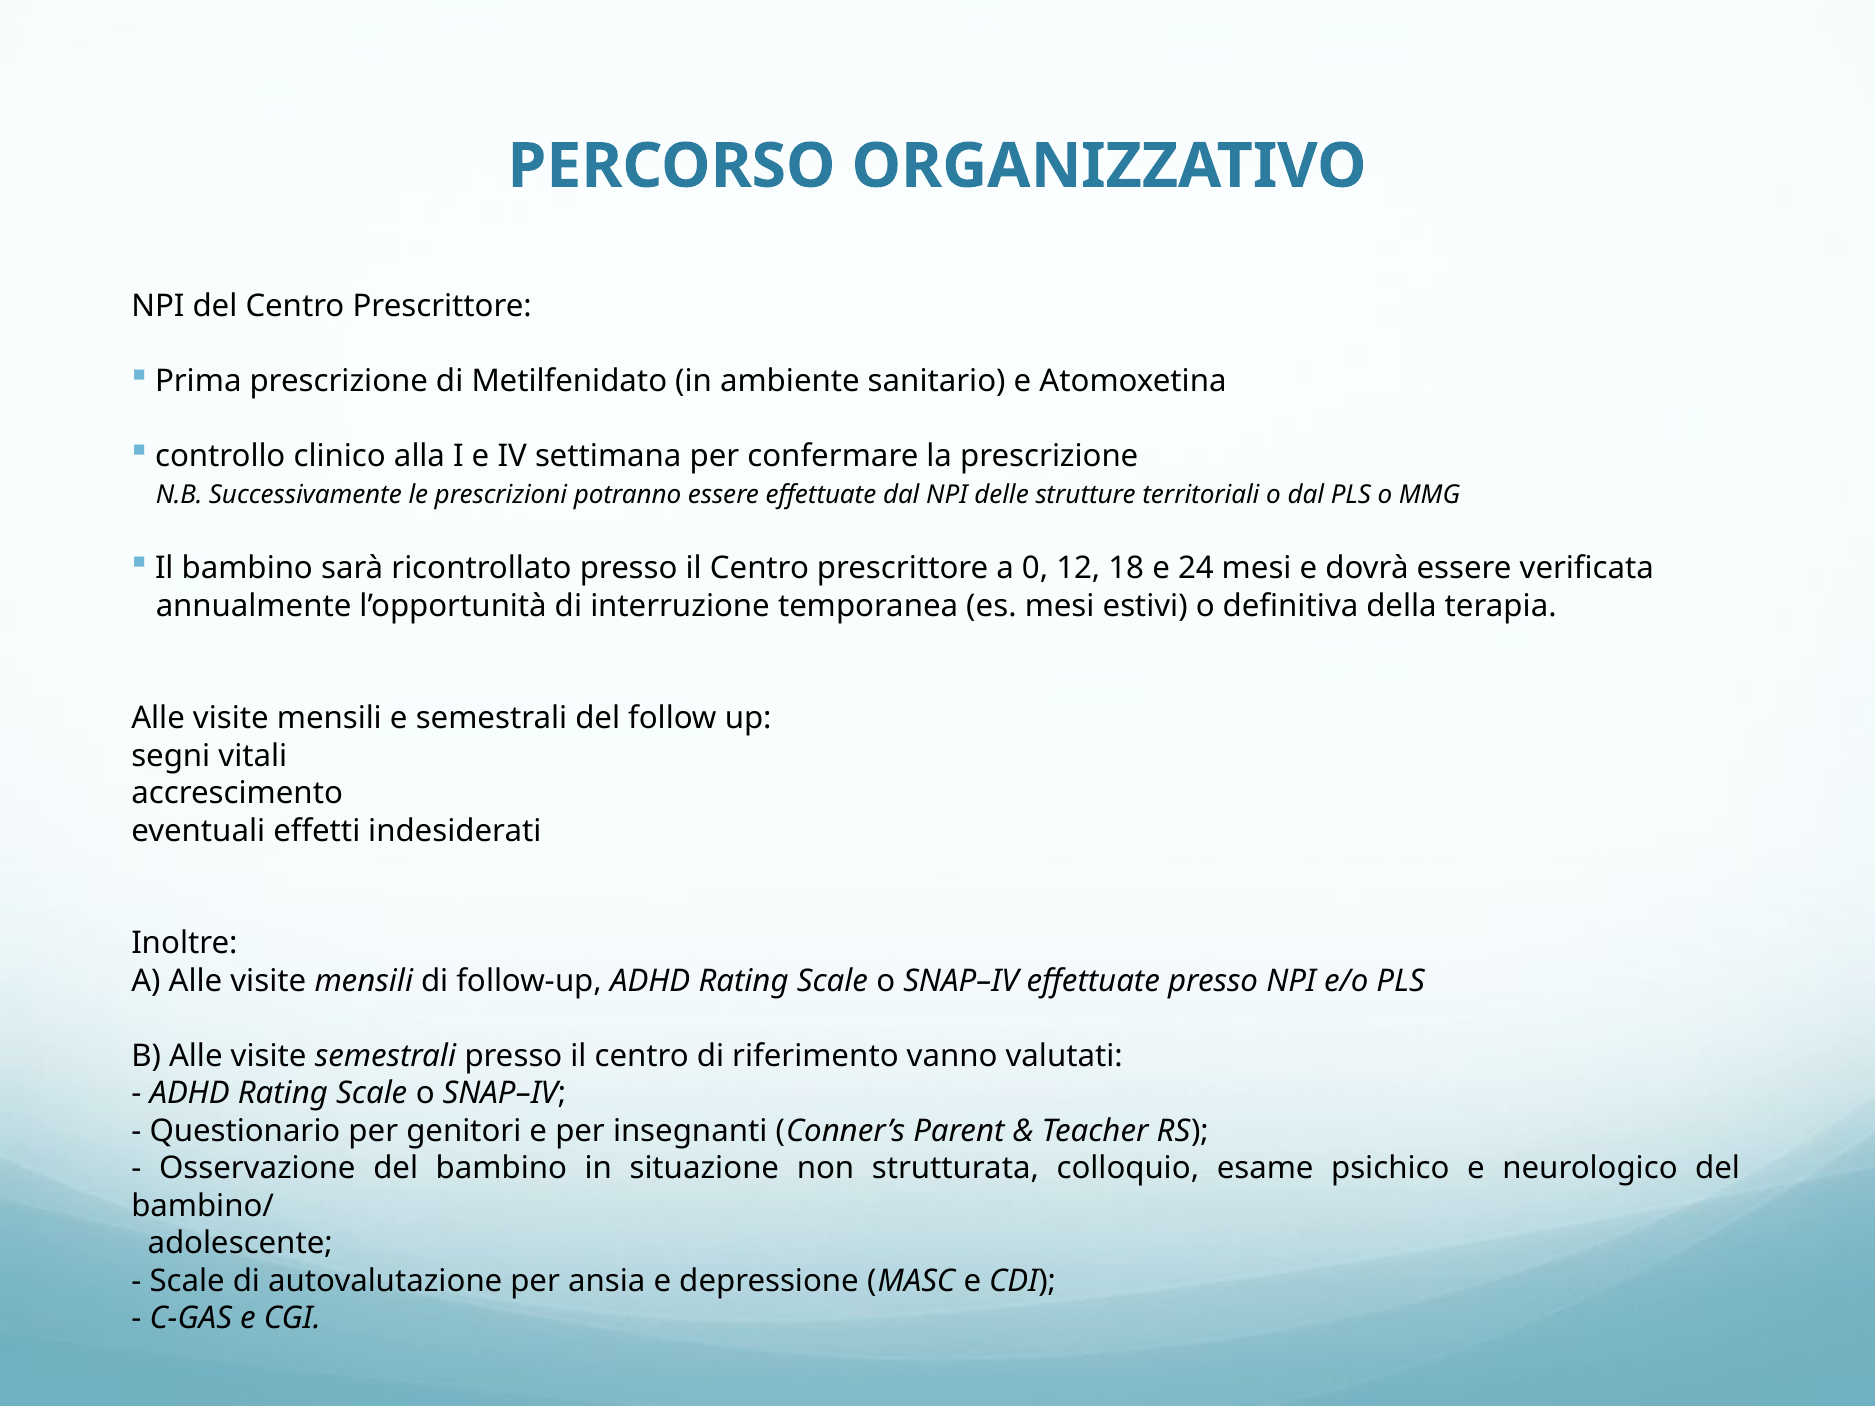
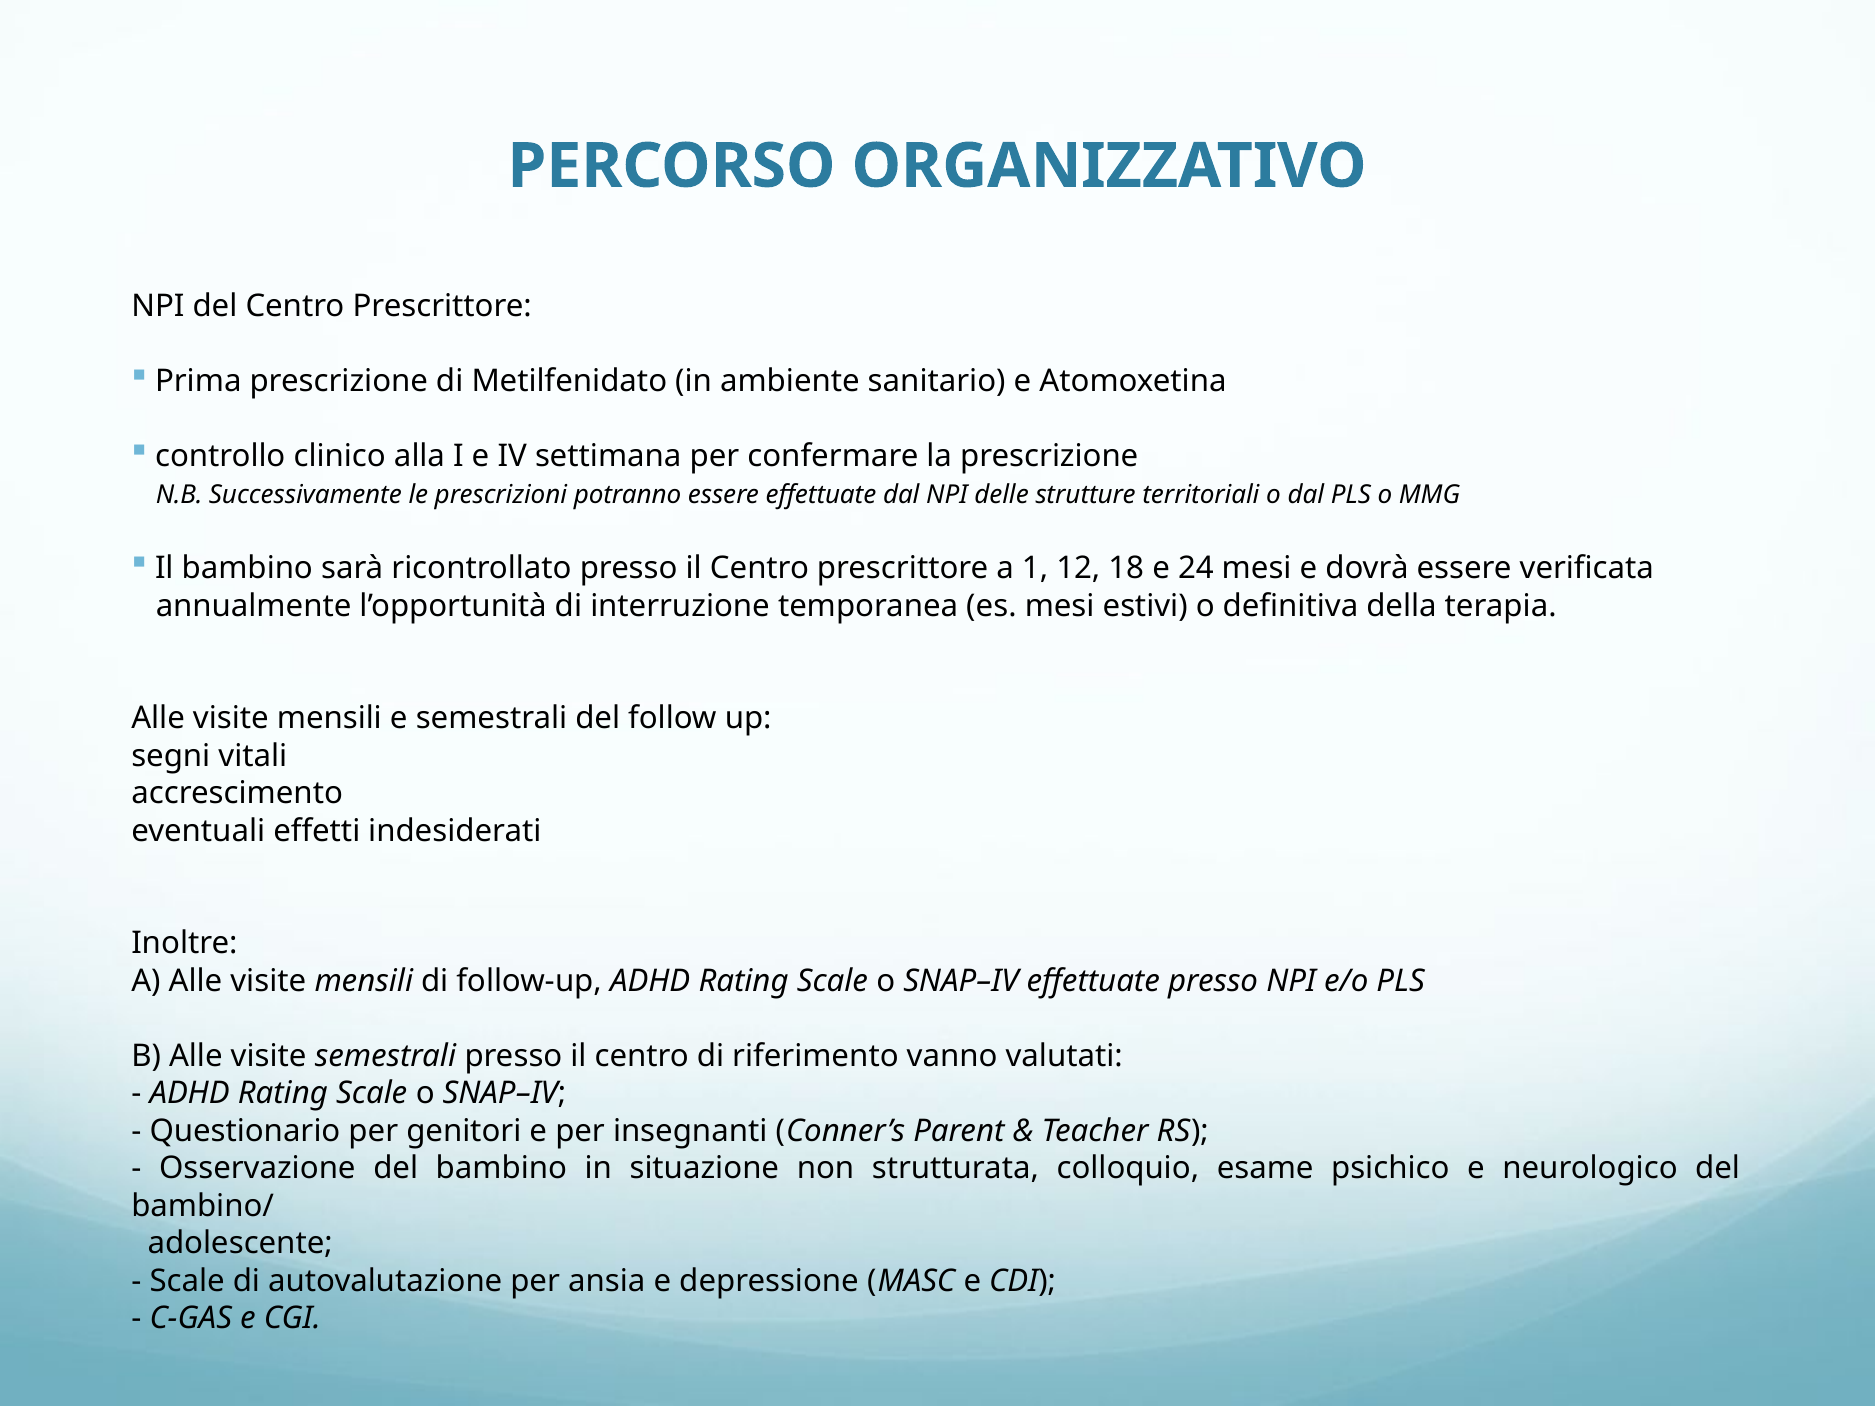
0: 0 -> 1 (1035, 569)
